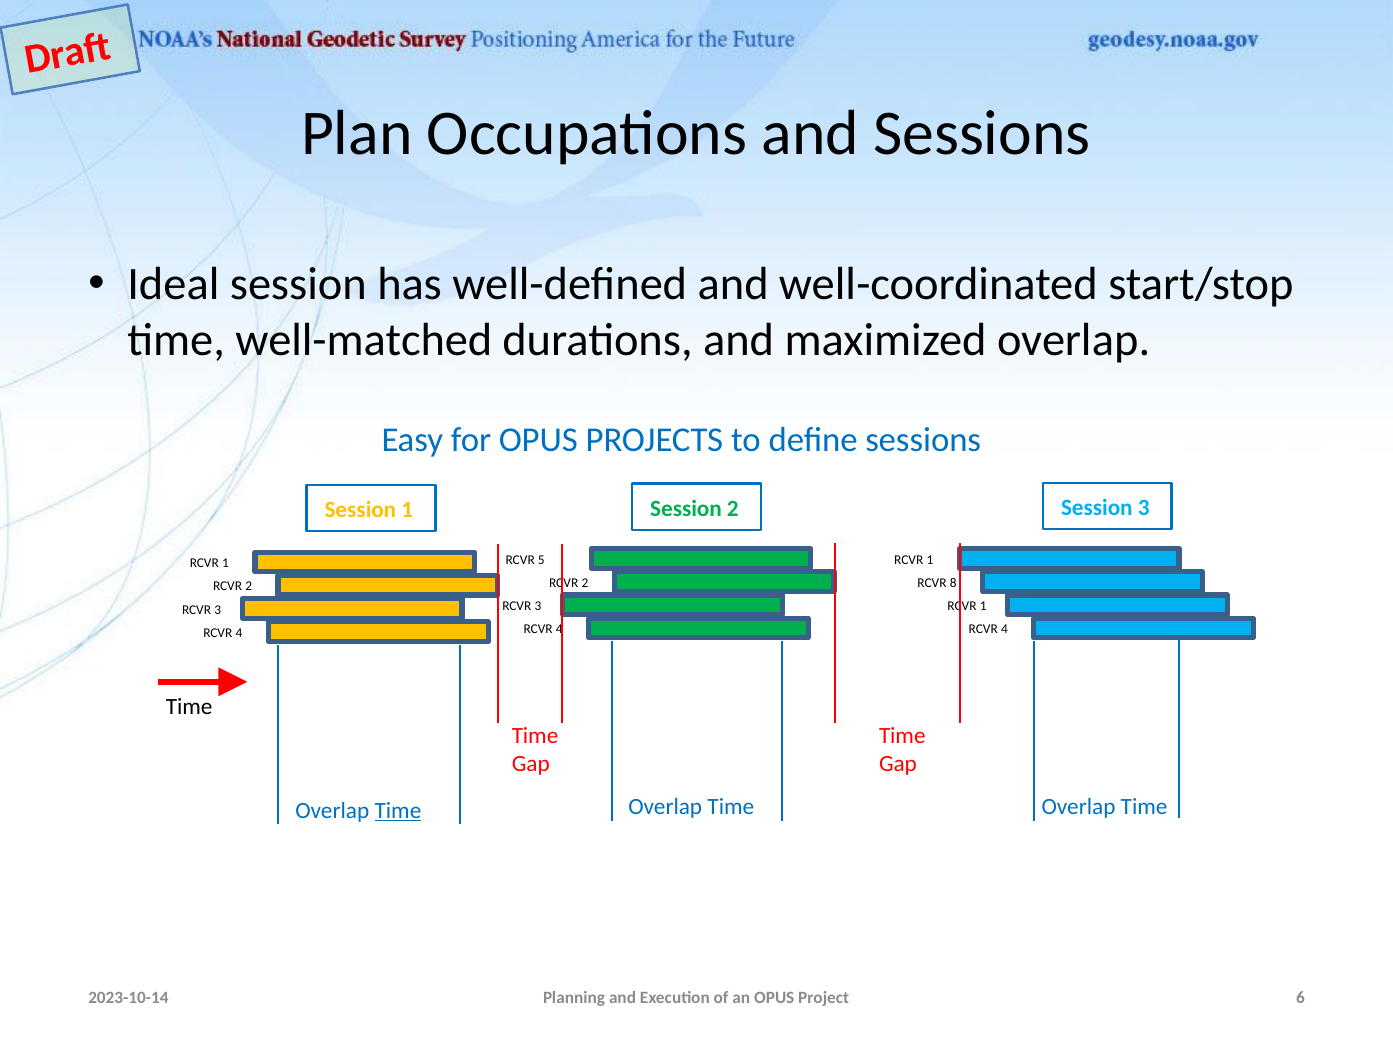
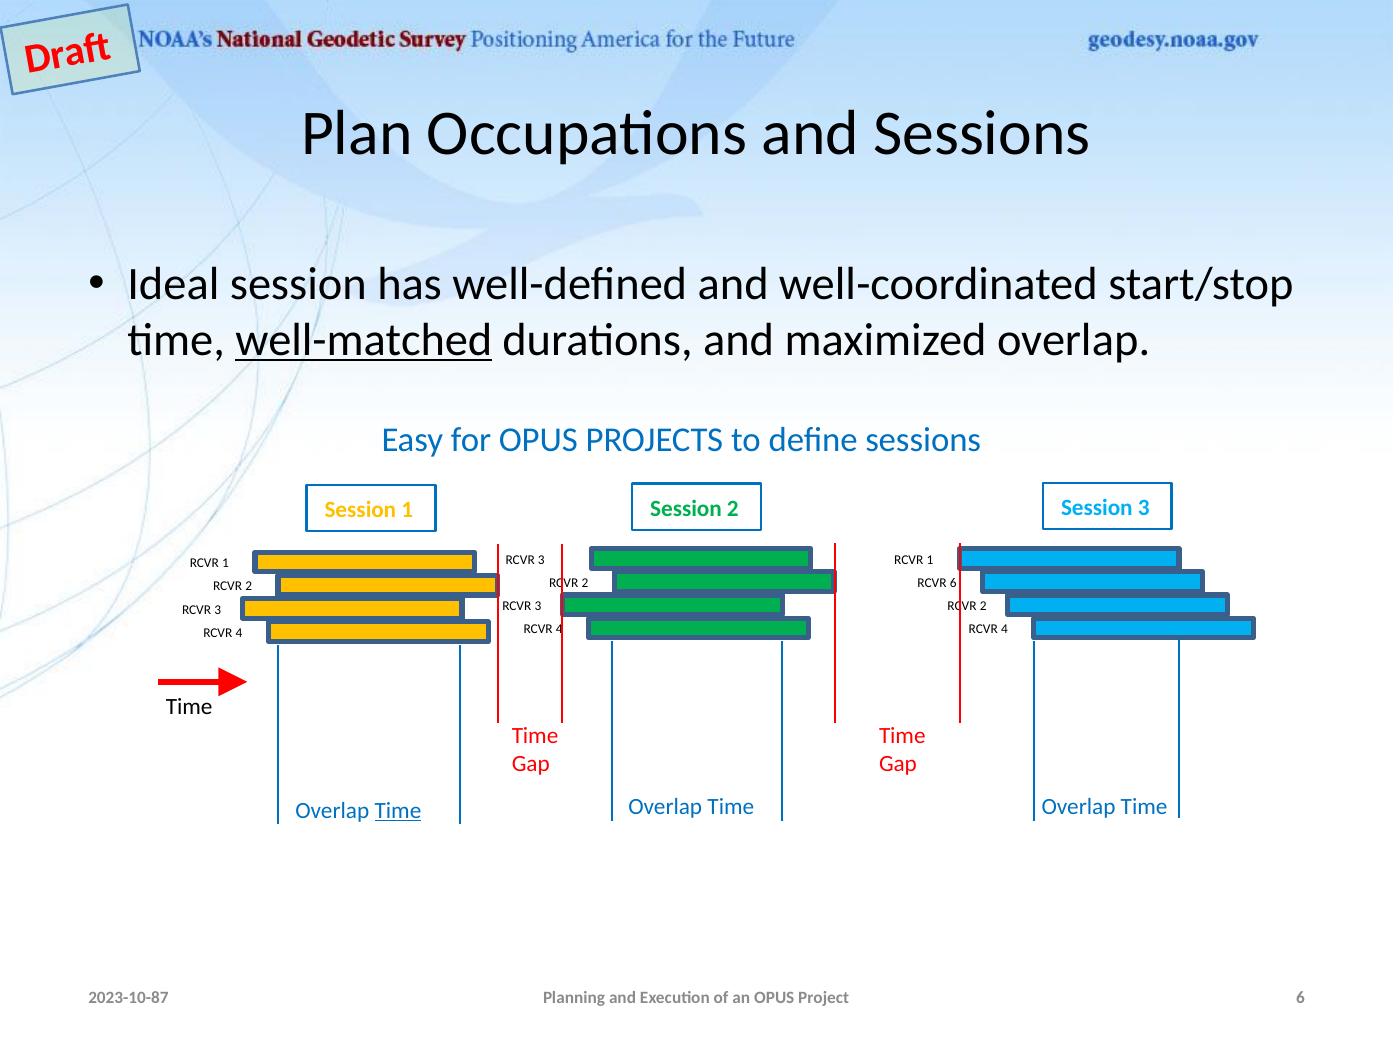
well-matched underline: none -> present (364, 340)
5: 5 -> 3 (541, 560)
RCVR 8: 8 -> 6 (953, 583)
1: 1 -> 2 (983, 606)
2023-10-14: 2023-10-14 -> 2023-10-87 (128, 997)
